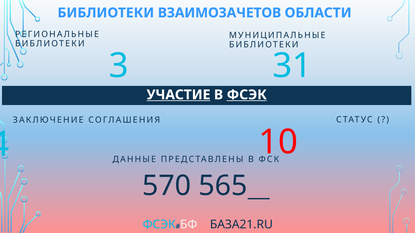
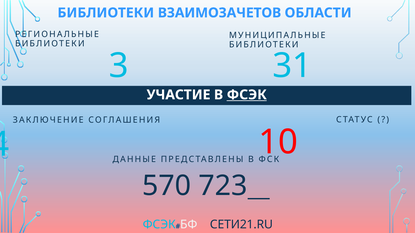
УЧАСТИЕ underline: present -> none (178, 95)
565: 565 -> 723 (223, 186)
БАЗА21.RU: БАЗА21.RU -> СЕТИ21.RU (241, 225)
